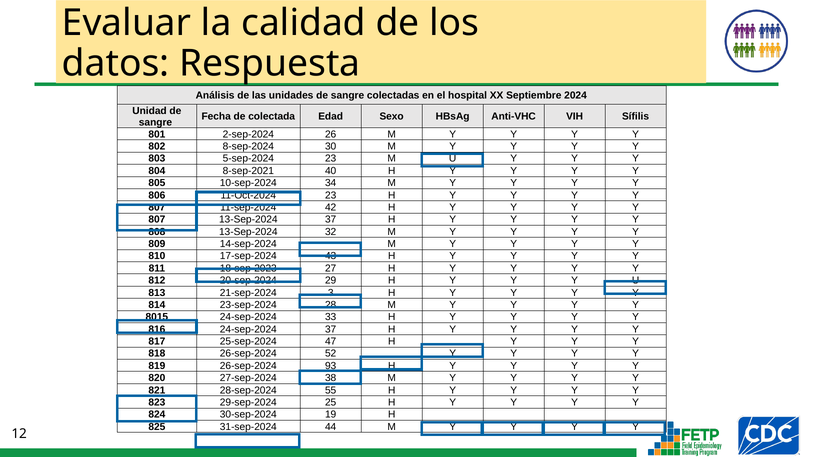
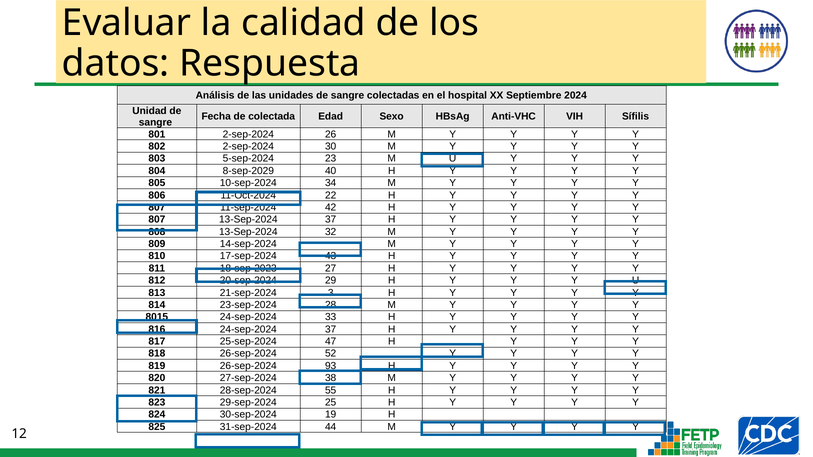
802 8-sep-2024: 8-sep-2024 -> 2-sep-2024 (248, 147)
8-sep-2021: 8-sep-2021 -> 8-sep-2029 (248, 171)
23: 23 -> 22 (331, 195)
